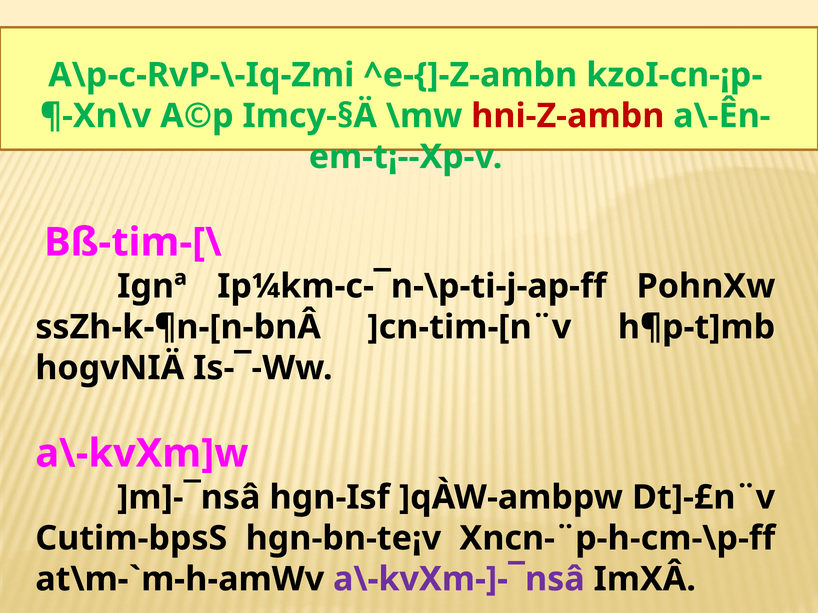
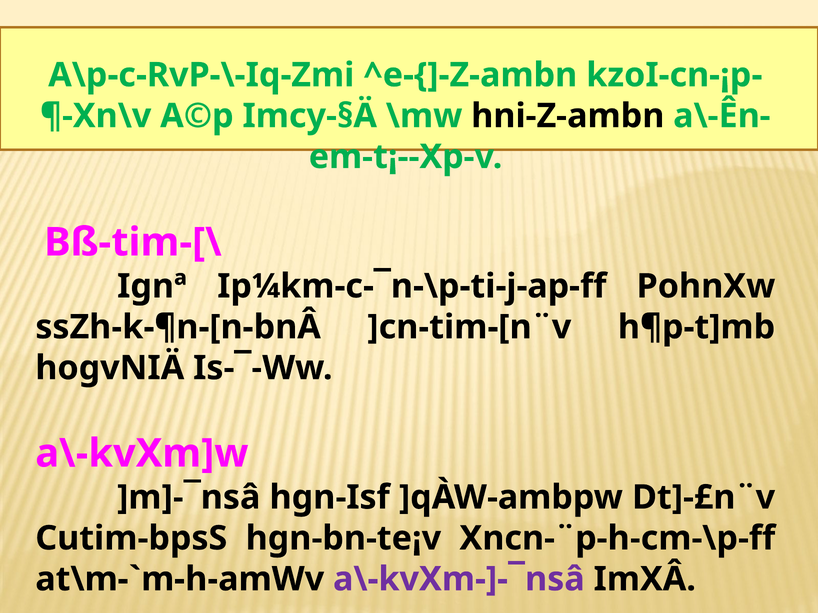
hni-Z-ambn colour: red -> black (568, 116)
